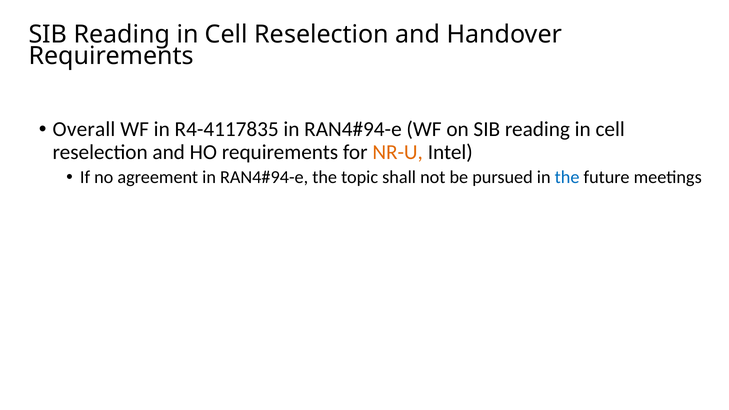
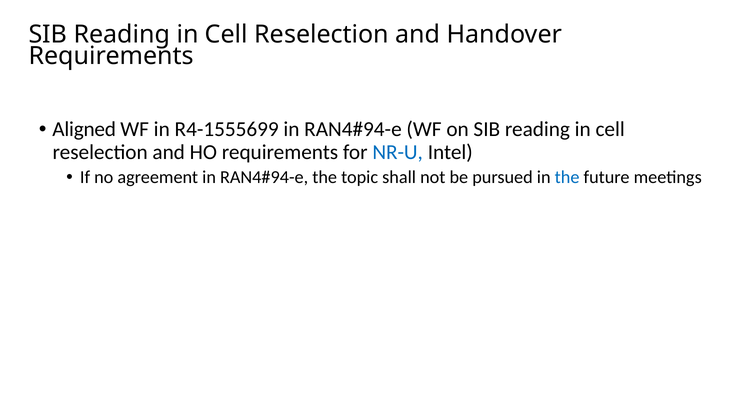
Overall: Overall -> Aligned (84, 129)
R4-4117835: R4-4117835 -> R4-1555699 (227, 129)
NR-U colour: orange -> blue (398, 152)
